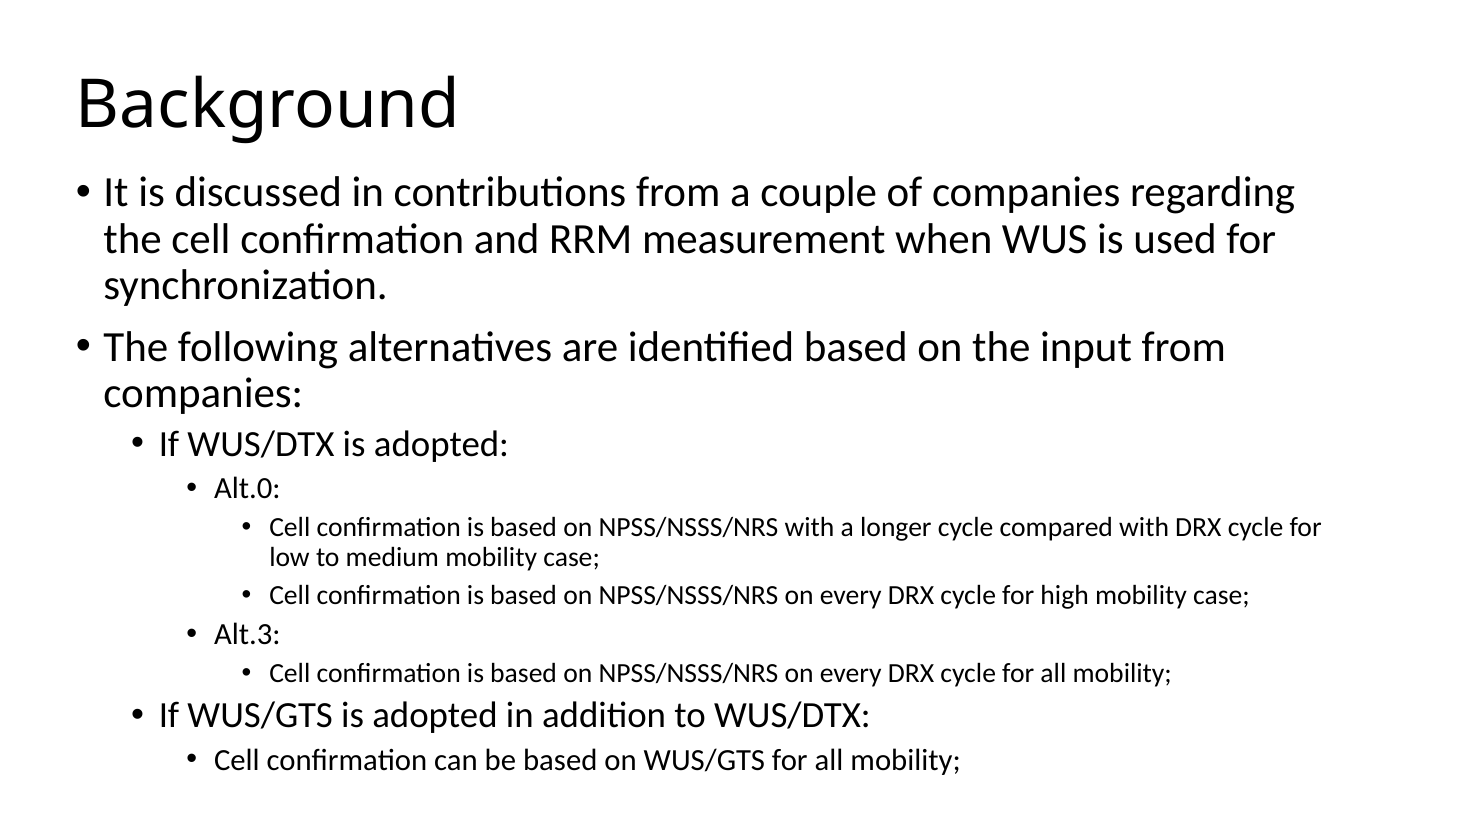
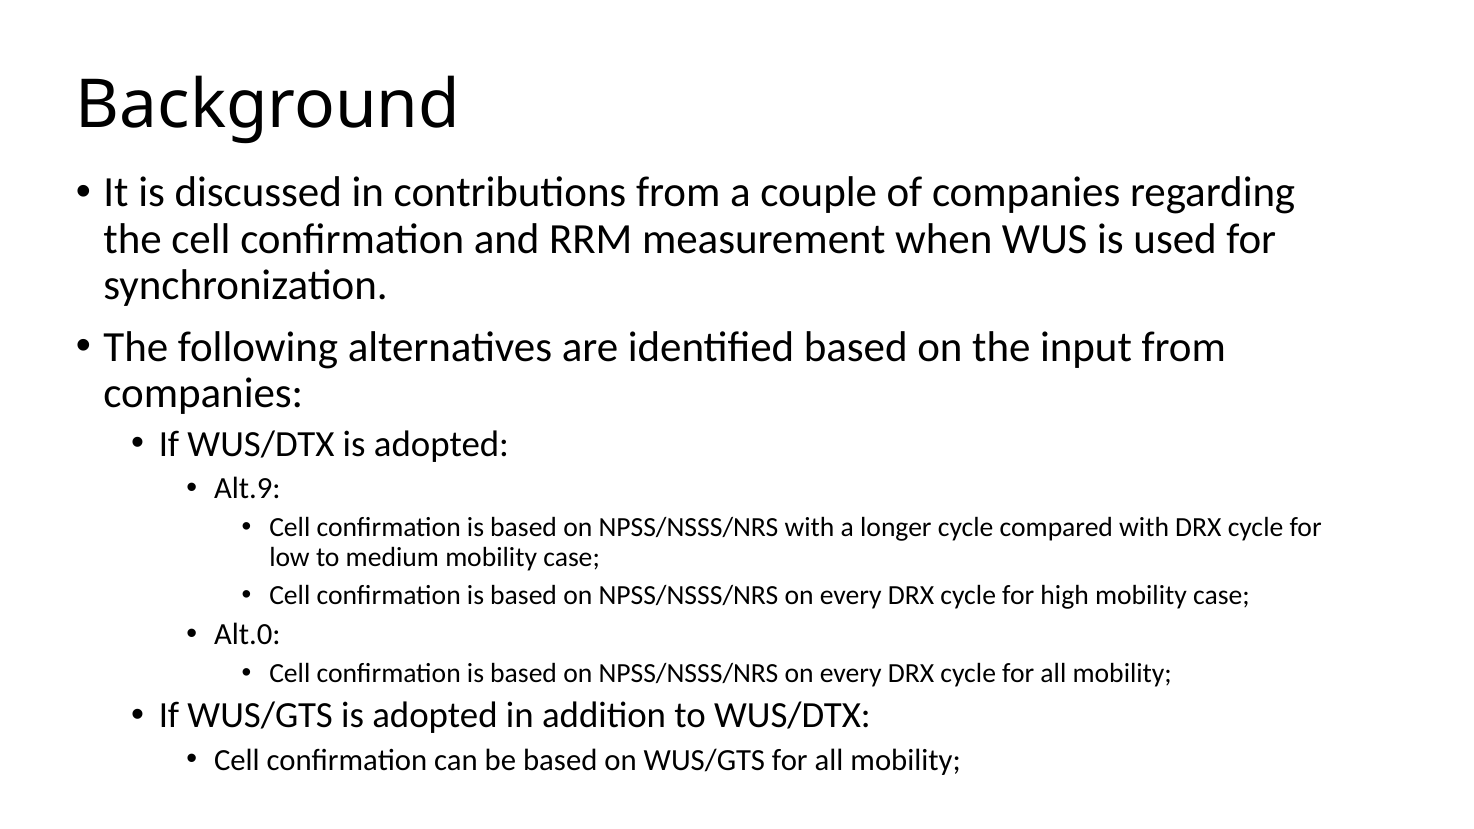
Alt.0: Alt.0 -> Alt.9 (247, 489)
Alt.3: Alt.3 -> Alt.0 (247, 634)
